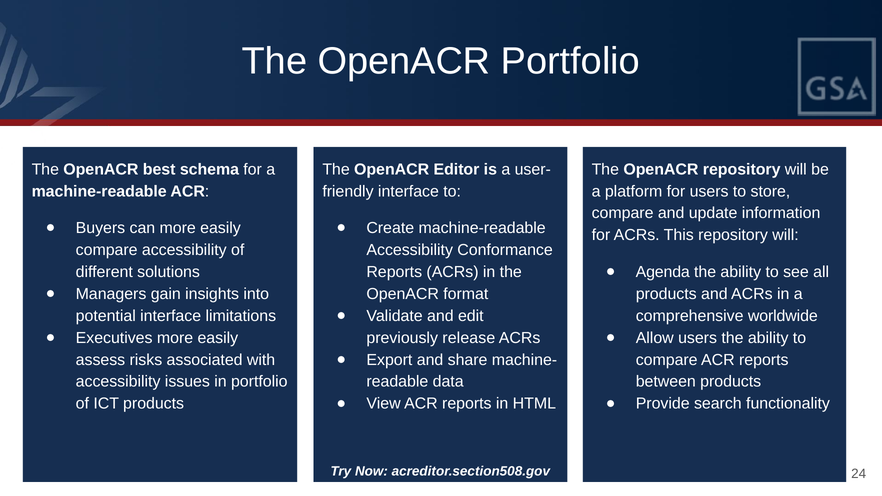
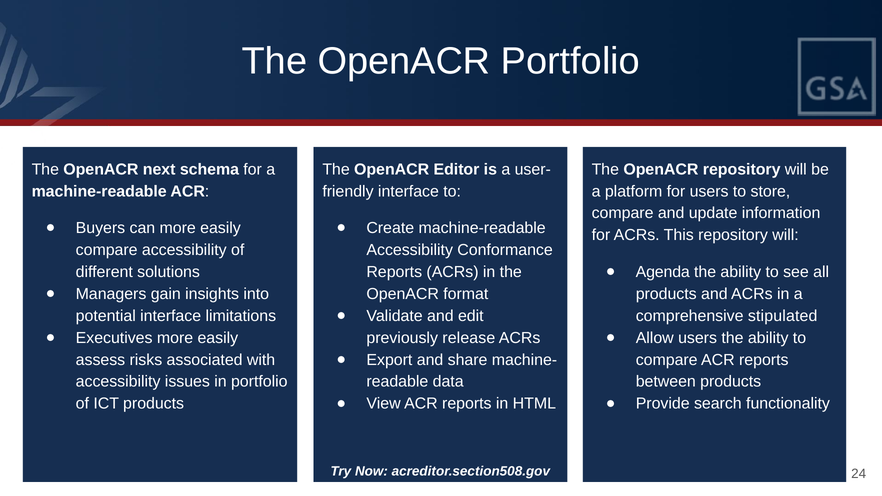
best: best -> next (159, 169)
worldwide: worldwide -> stipulated (783, 316)
